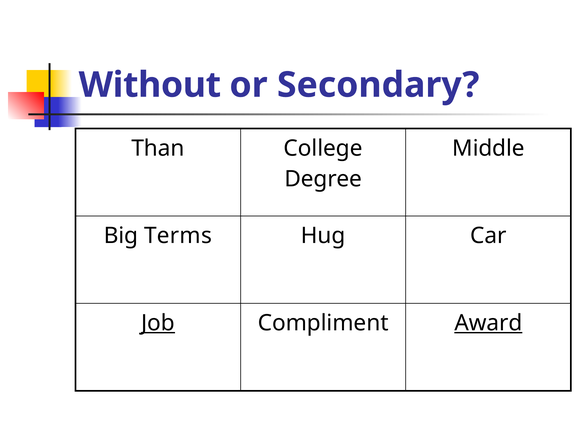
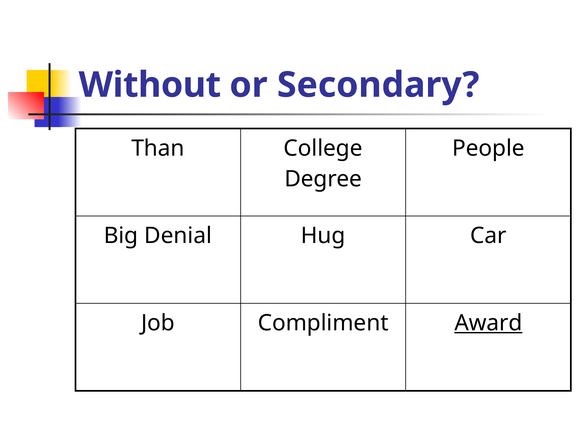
Middle: Middle -> People (488, 148)
Terms: Terms -> Denial (178, 236)
Job underline: present -> none (158, 323)
